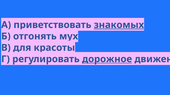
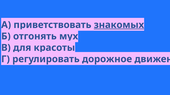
дорожное underline: present -> none (107, 59)
